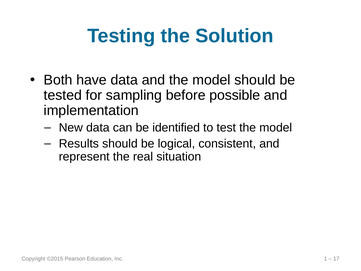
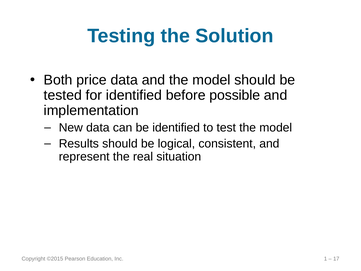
have: have -> price (92, 80)
for sampling: sampling -> identified (134, 95)
